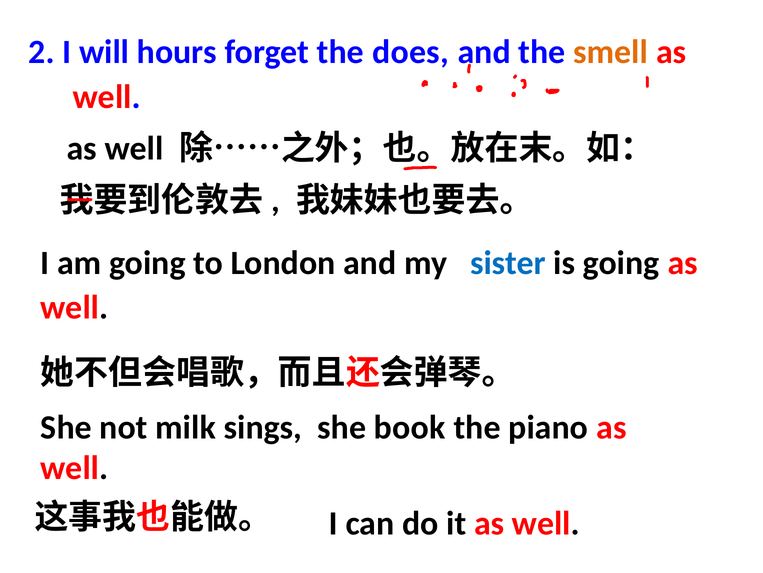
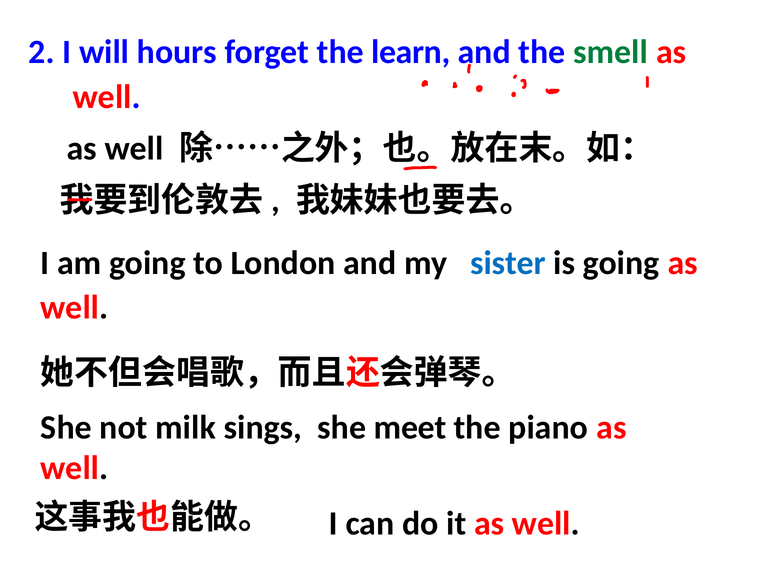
does: does -> learn (411, 52)
smell colour: orange -> green (611, 52)
book: book -> meet (410, 427)
